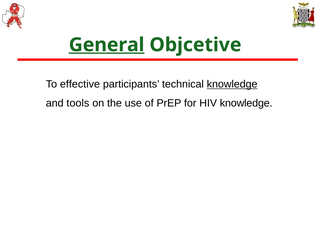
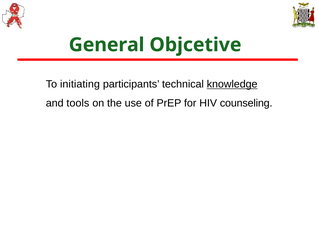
General underline: present -> none (107, 45)
effective: effective -> initiating (80, 84)
HIV knowledge: knowledge -> counseling (246, 103)
